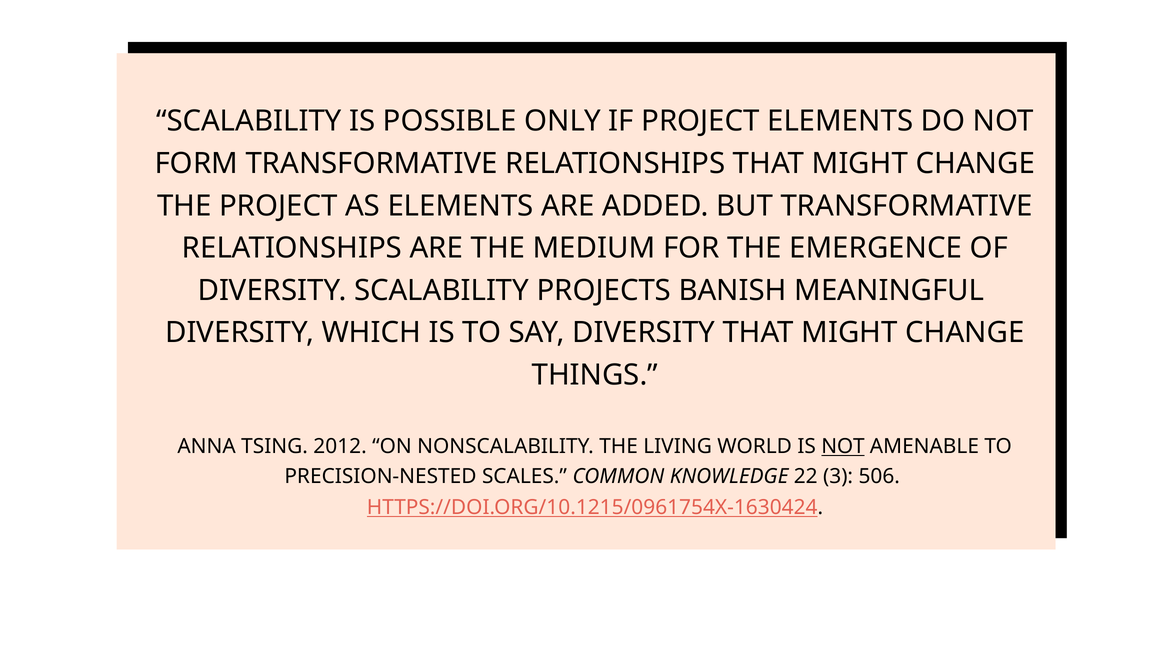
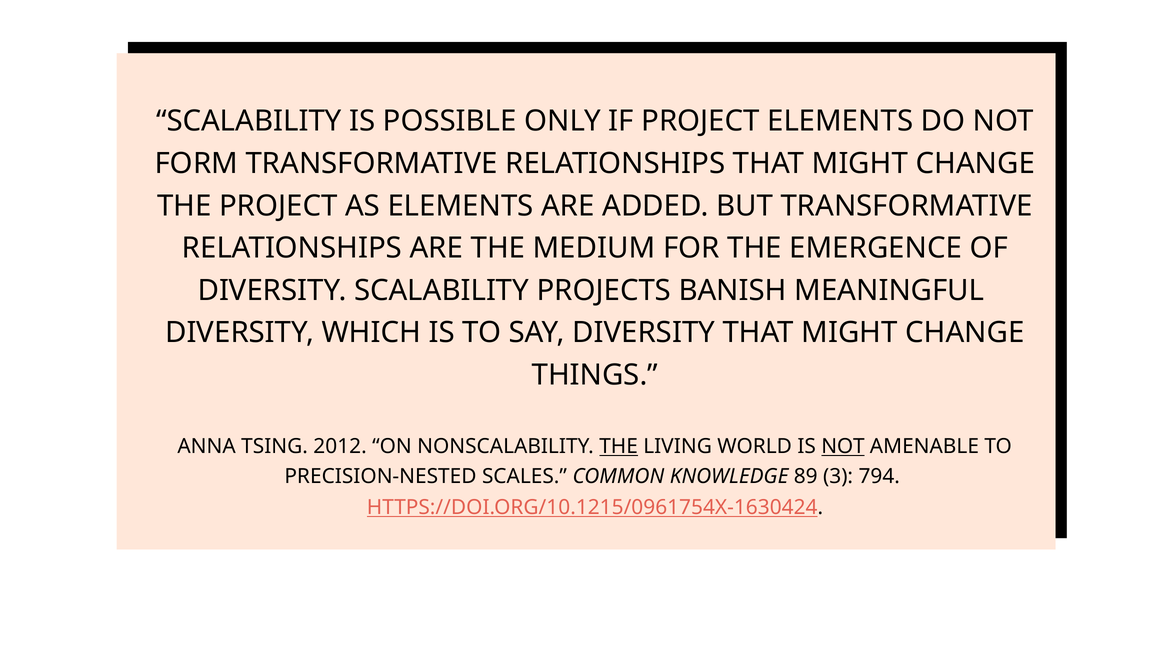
THE underline: none -> present (619, 447)
22: 22 -> 89 (806, 477)
506: 506 -> 794 (879, 477)
